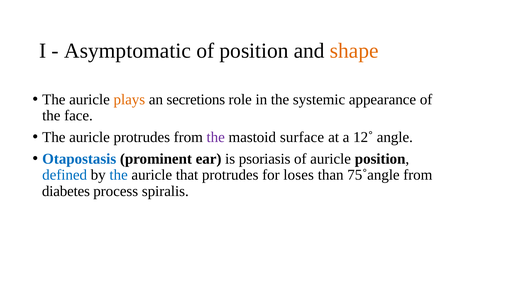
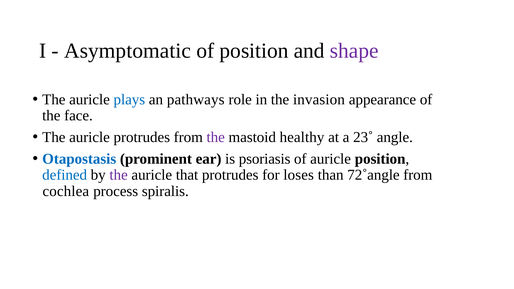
shape colour: orange -> purple (354, 51)
plays colour: orange -> blue (129, 100)
secretions: secretions -> pathways (196, 100)
systemic: systemic -> invasion (319, 100)
surface: surface -> healthy (302, 137)
12˚: 12˚ -> 23˚ (363, 137)
the colour: blue -> purple (119, 175)
75˚angle: 75˚angle -> 72˚angle (373, 175)
diabetes: diabetes -> cochlea (66, 191)
